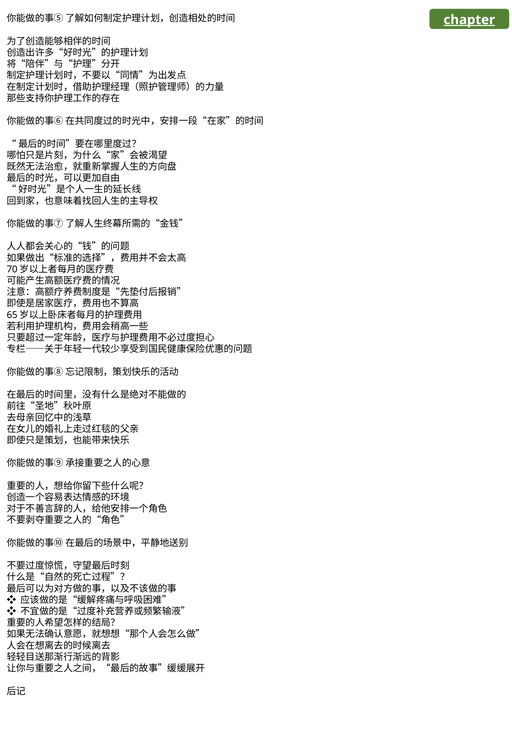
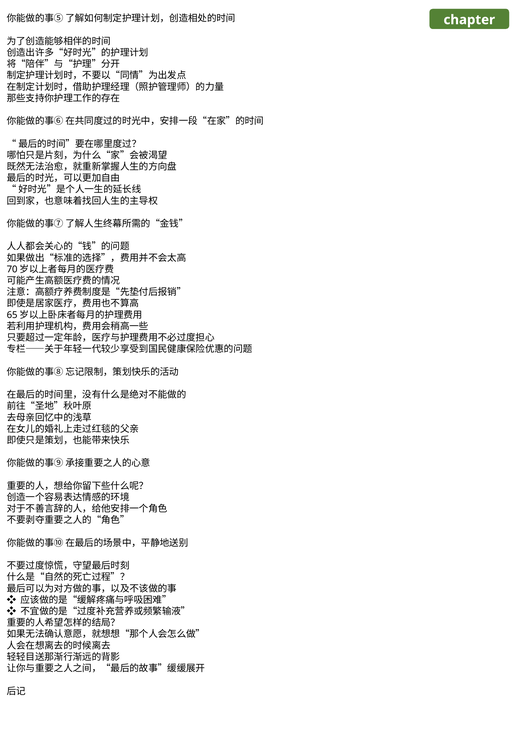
chapter underline: present -> none (469, 20)
